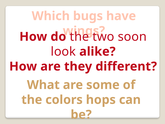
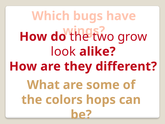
soon: soon -> grow (132, 37)
